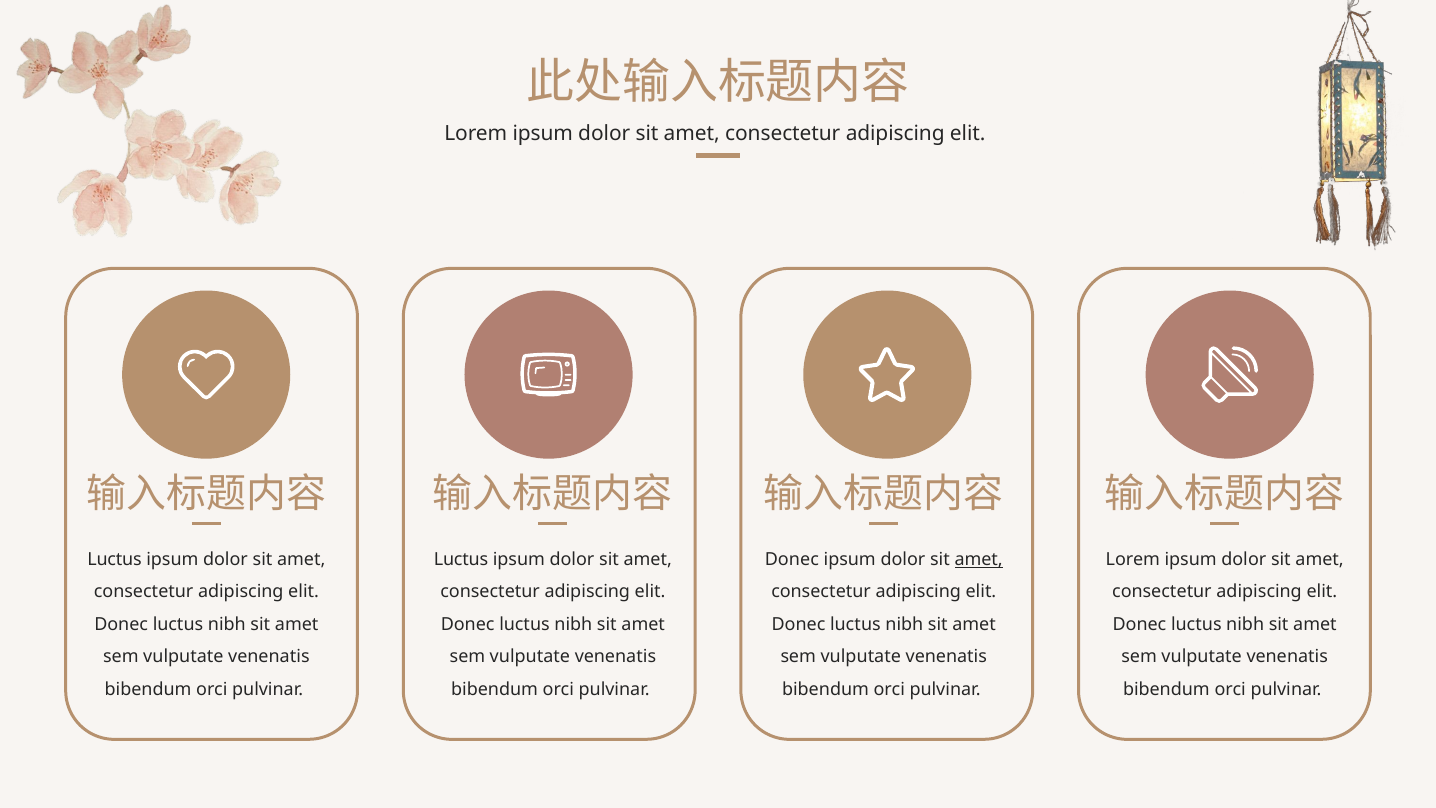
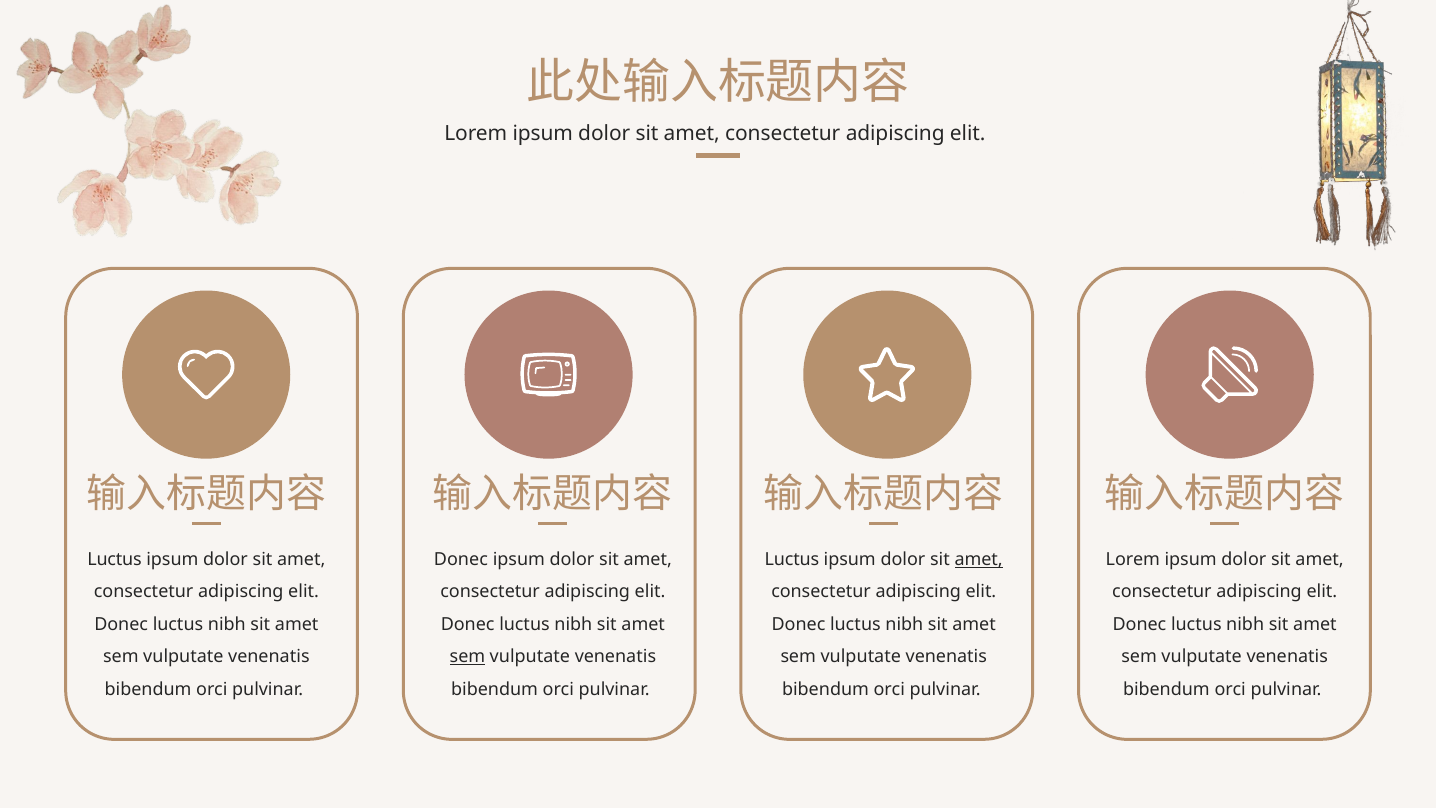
Luctus: Luctus -> Donec (461, 559)
Donec: Donec -> Luctus (792, 559)
sem underline: none -> present (467, 657)
